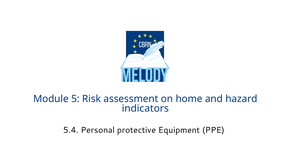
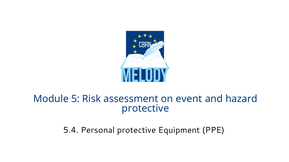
home: home -> event (189, 99)
indicators: indicators -> protective (145, 109)
